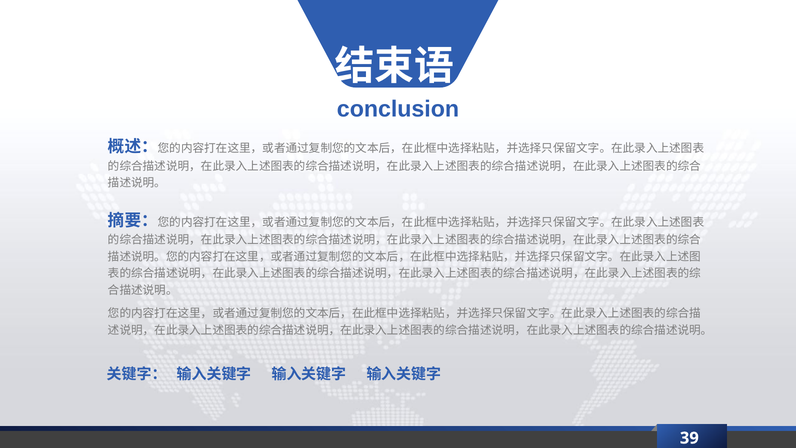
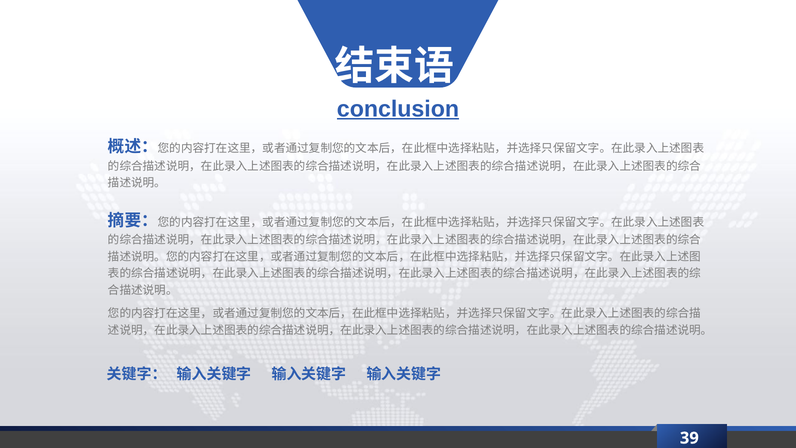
conclusion underline: none -> present (398, 109)
